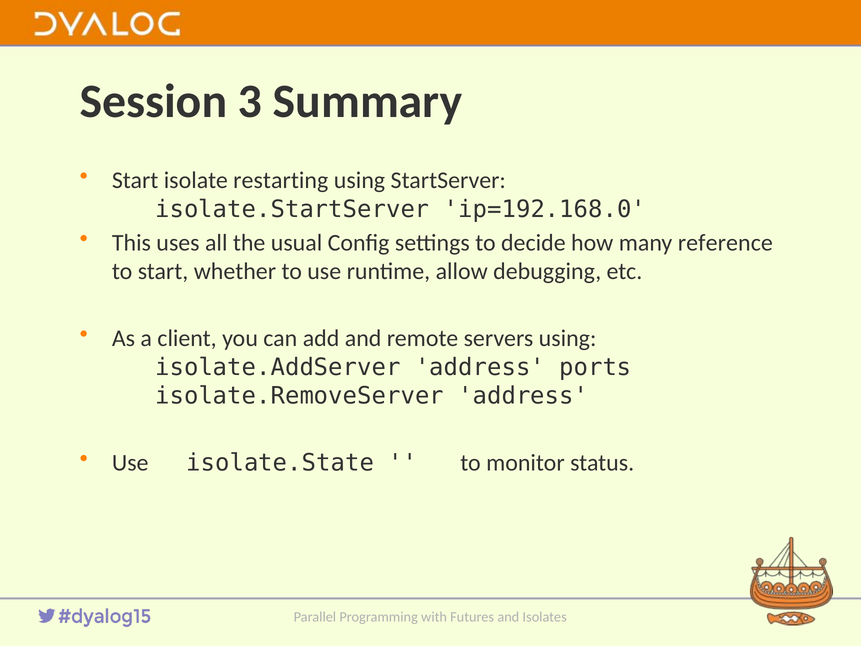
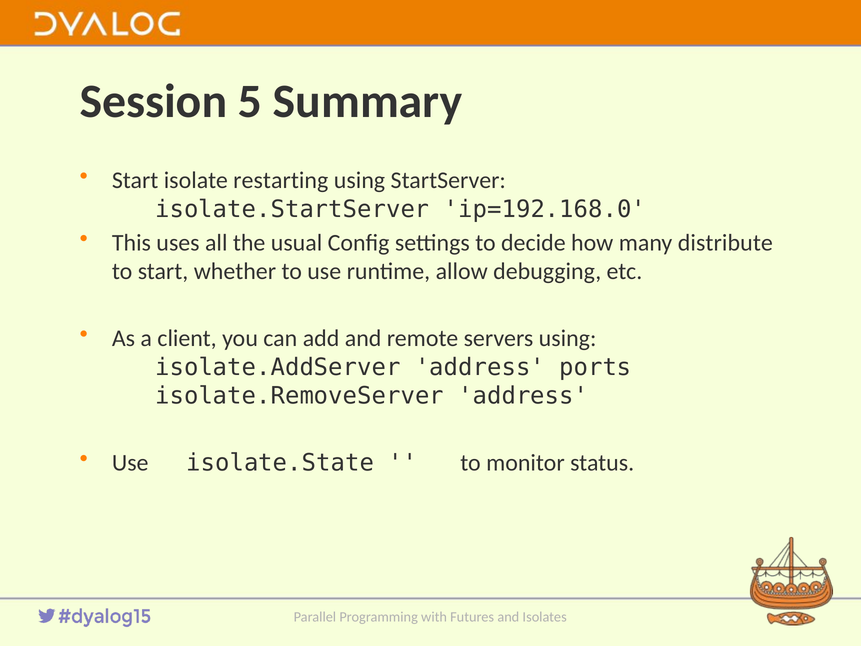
3: 3 -> 5 (250, 102)
reference: reference -> distribute (725, 243)
